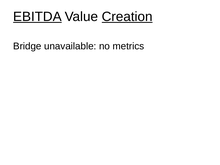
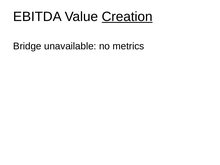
EBITDA underline: present -> none (37, 17)
